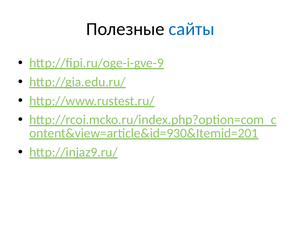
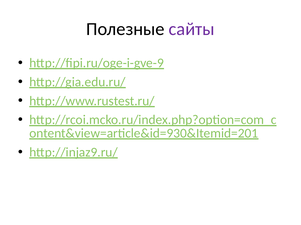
сайты colour: blue -> purple (192, 29)
